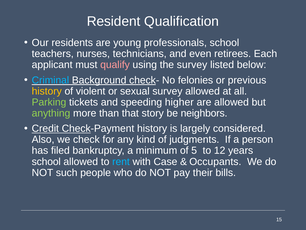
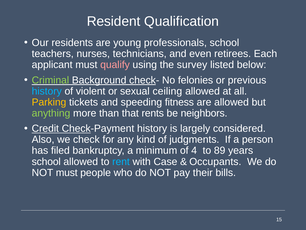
Criminal colour: light blue -> light green (50, 80)
history colour: yellow -> light blue (47, 91)
sexual survey: survey -> ceiling (167, 91)
Parking colour: light green -> yellow (49, 102)
higher: higher -> fitness (179, 102)
story: story -> rents (153, 113)
5: 5 -> 4 (194, 150)
12: 12 -> 89 (220, 150)
NOT such: such -> must (67, 172)
